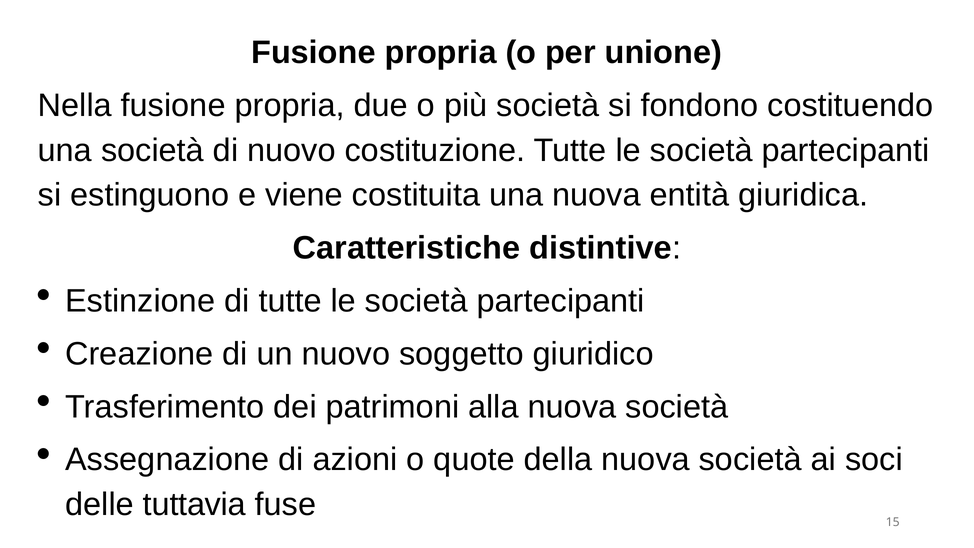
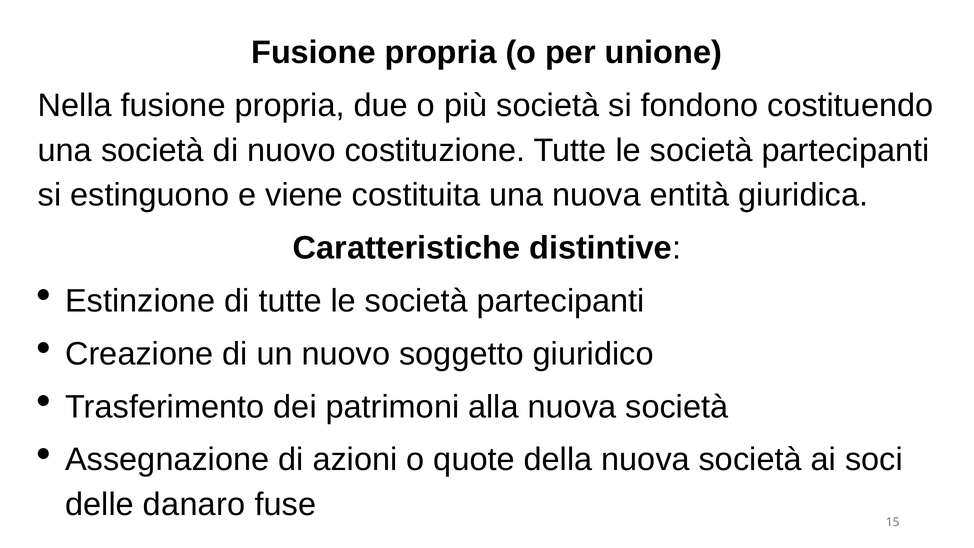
tuttavia: tuttavia -> danaro (194, 504)
